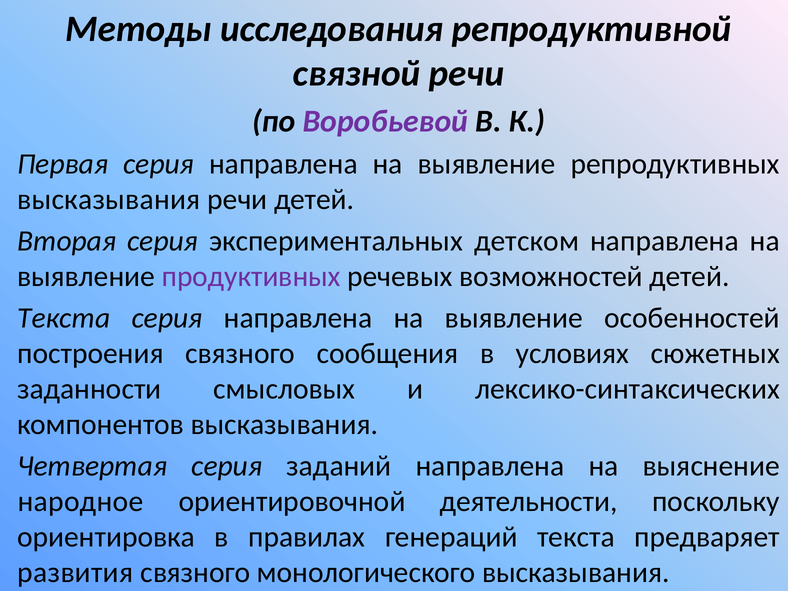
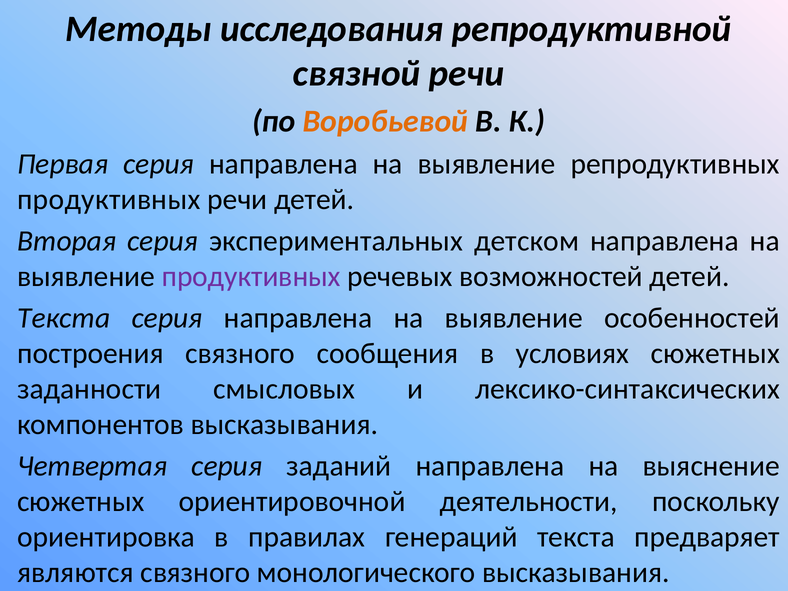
Воробьевой colour: purple -> orange (385, 121)
высказывания: высказывания -> продуктивных (109, 199)
народное: народное -> сюжетных (81, 502)
развития: развития -> являются (75, 573)
